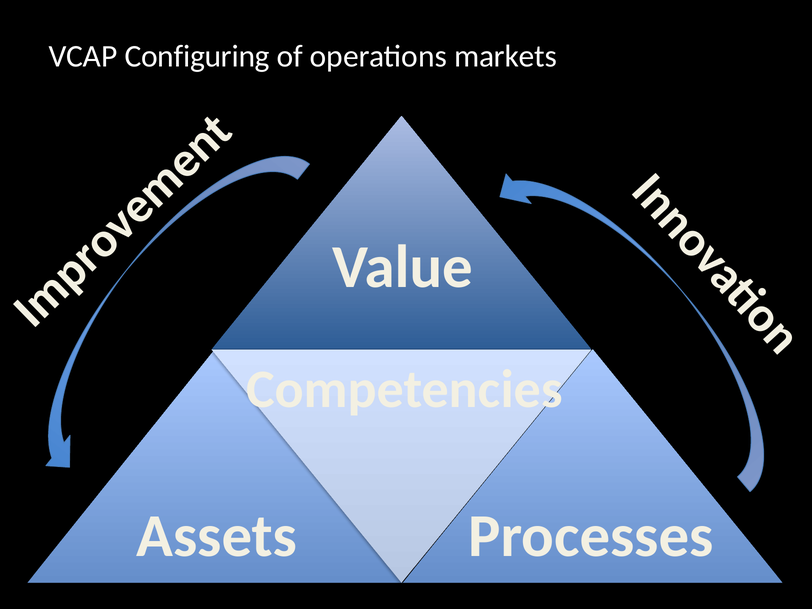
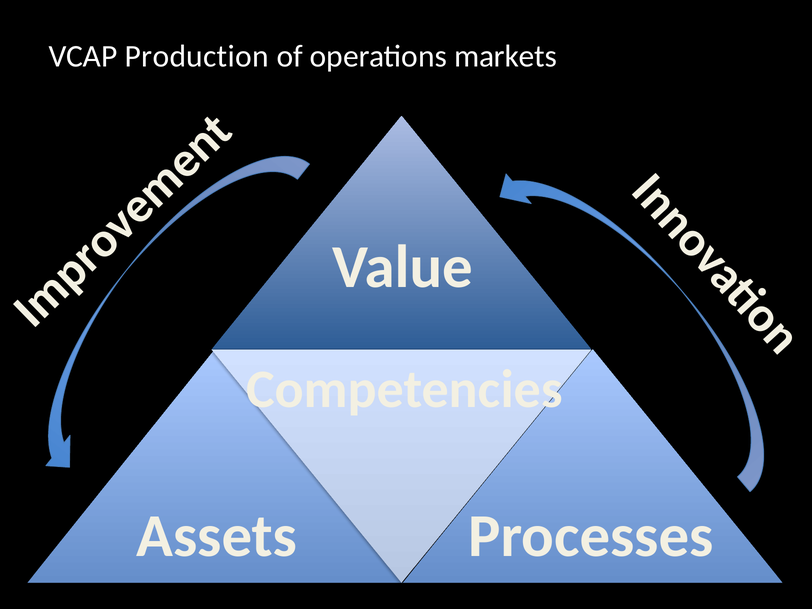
Configuring: Configuring -> Production (197, 56)
